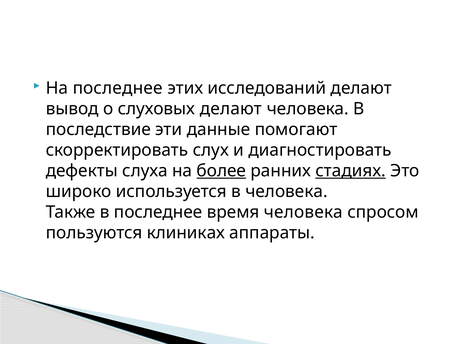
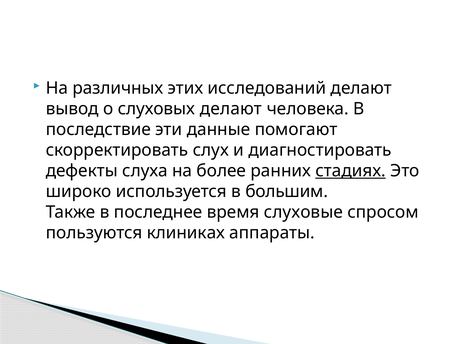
На последнее: последнее -> различных (118, 88)
более underline: present -> none (221, 170)
в человека: человека -> большим (287, 191)
время человека: человека -> слуховые (303, 212)
